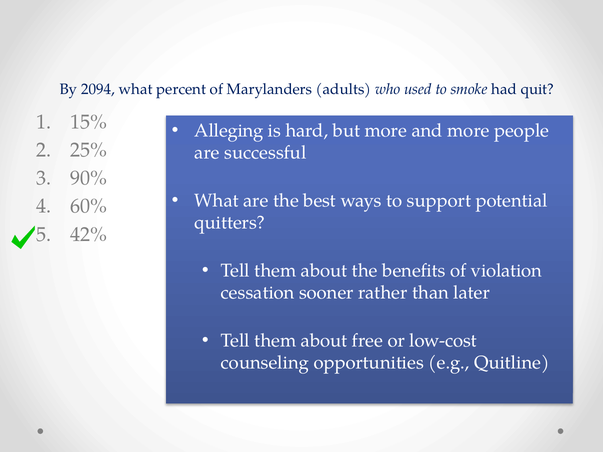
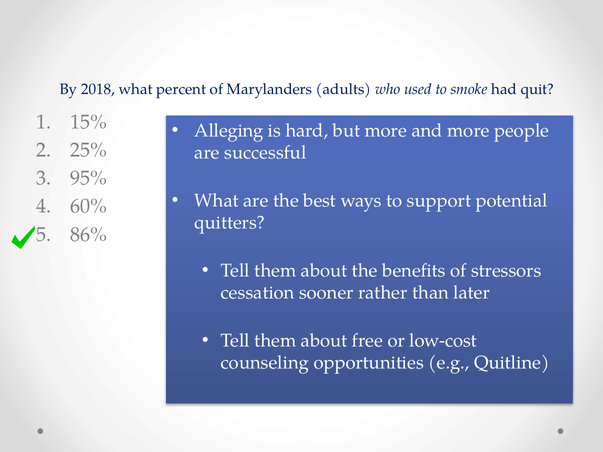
2094: 2094 -> 2018 (98, 89)
90%: 90% -> 95% (89, 178)
42%: 42% -> 86% (89, 235)
violation: violation -> stressors (506, 271)
